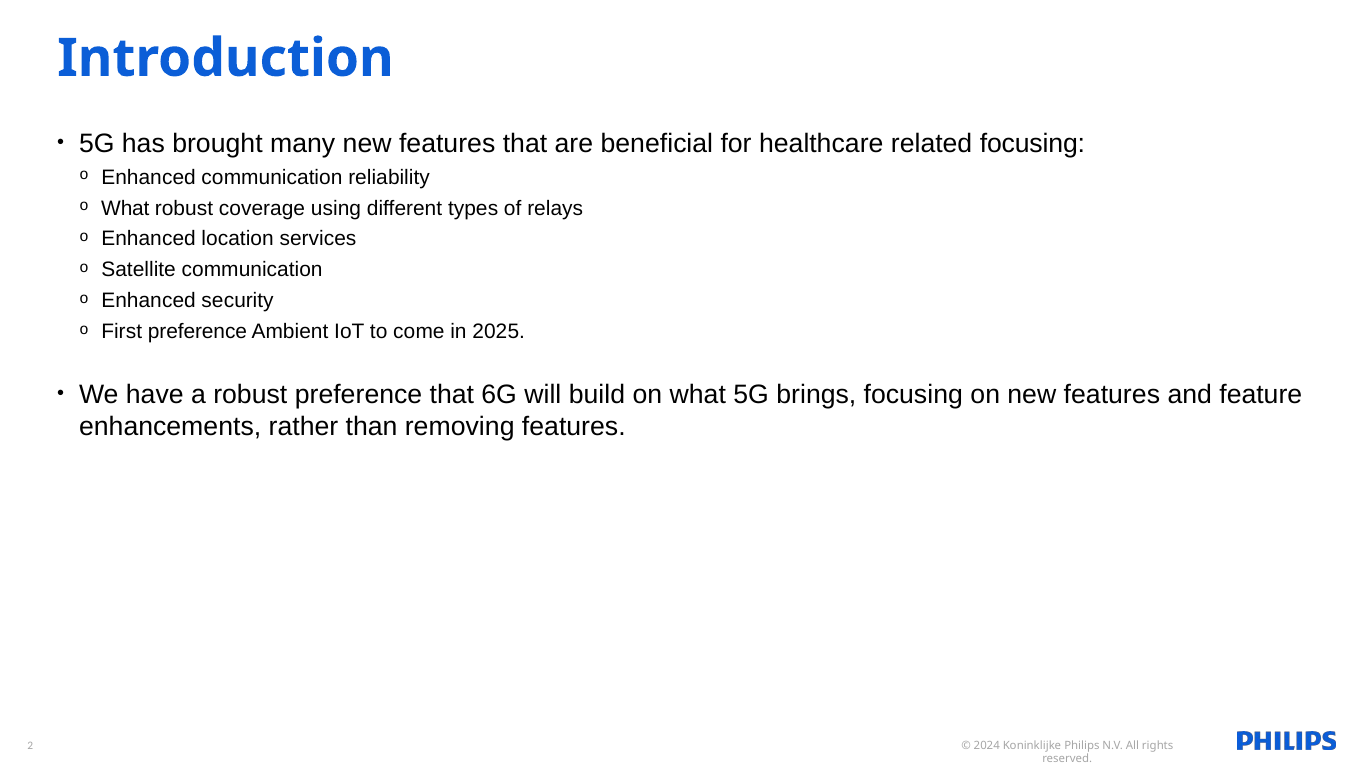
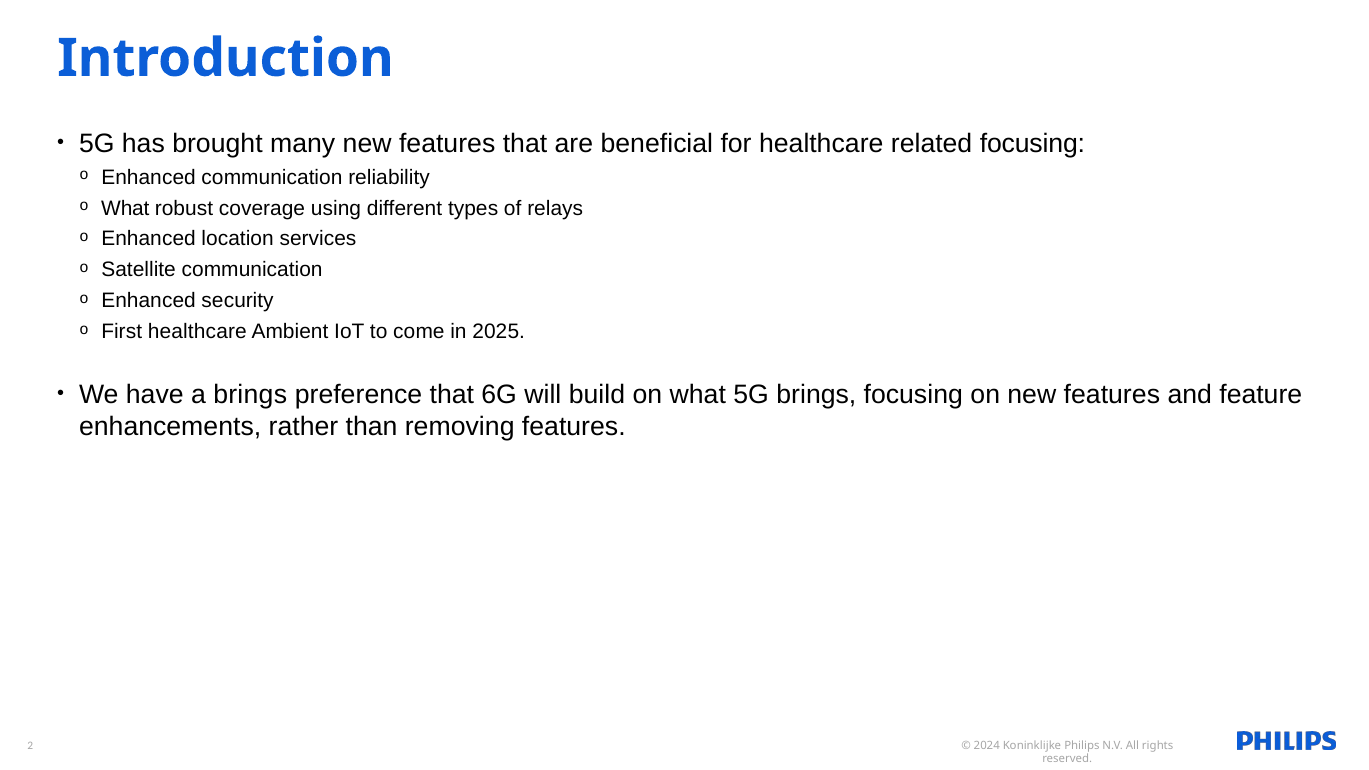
First preference: preference -> healthcare (197, 331)
a robust: robust -> brings (250, 395)
